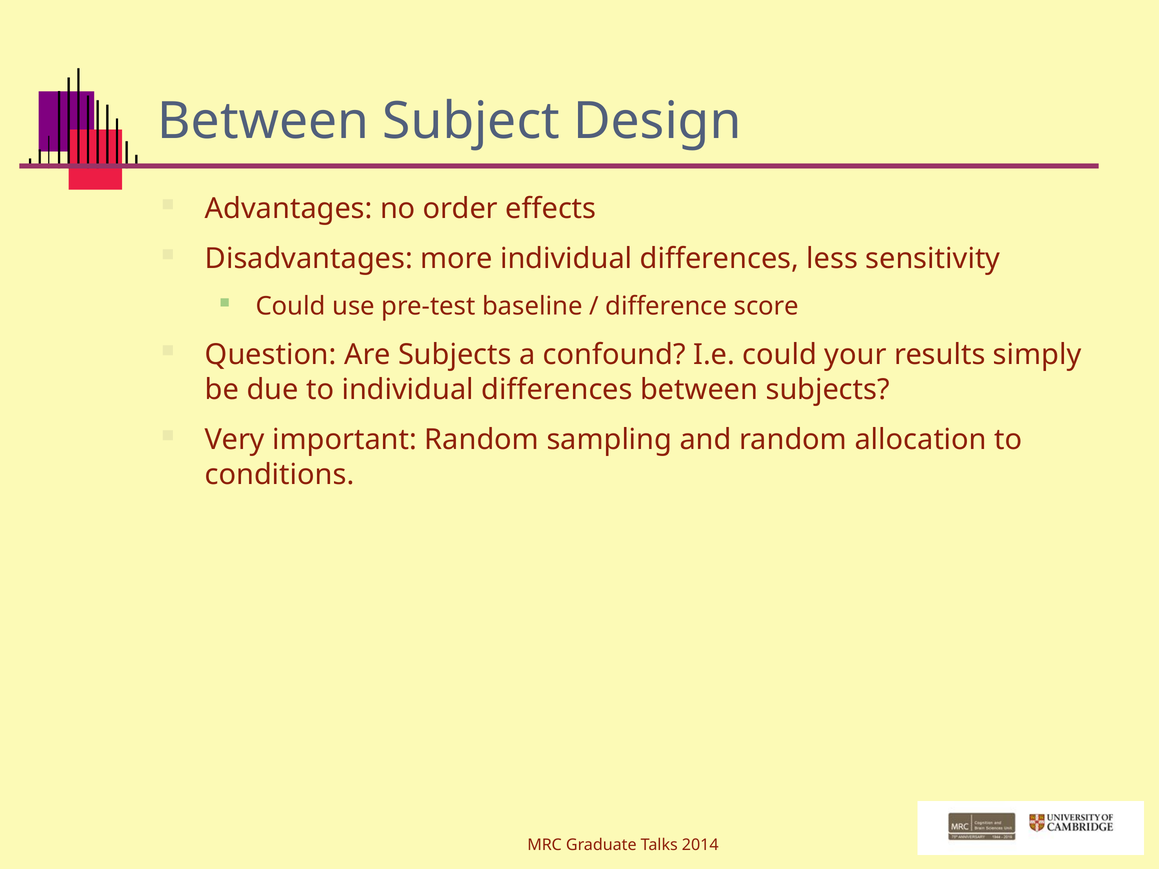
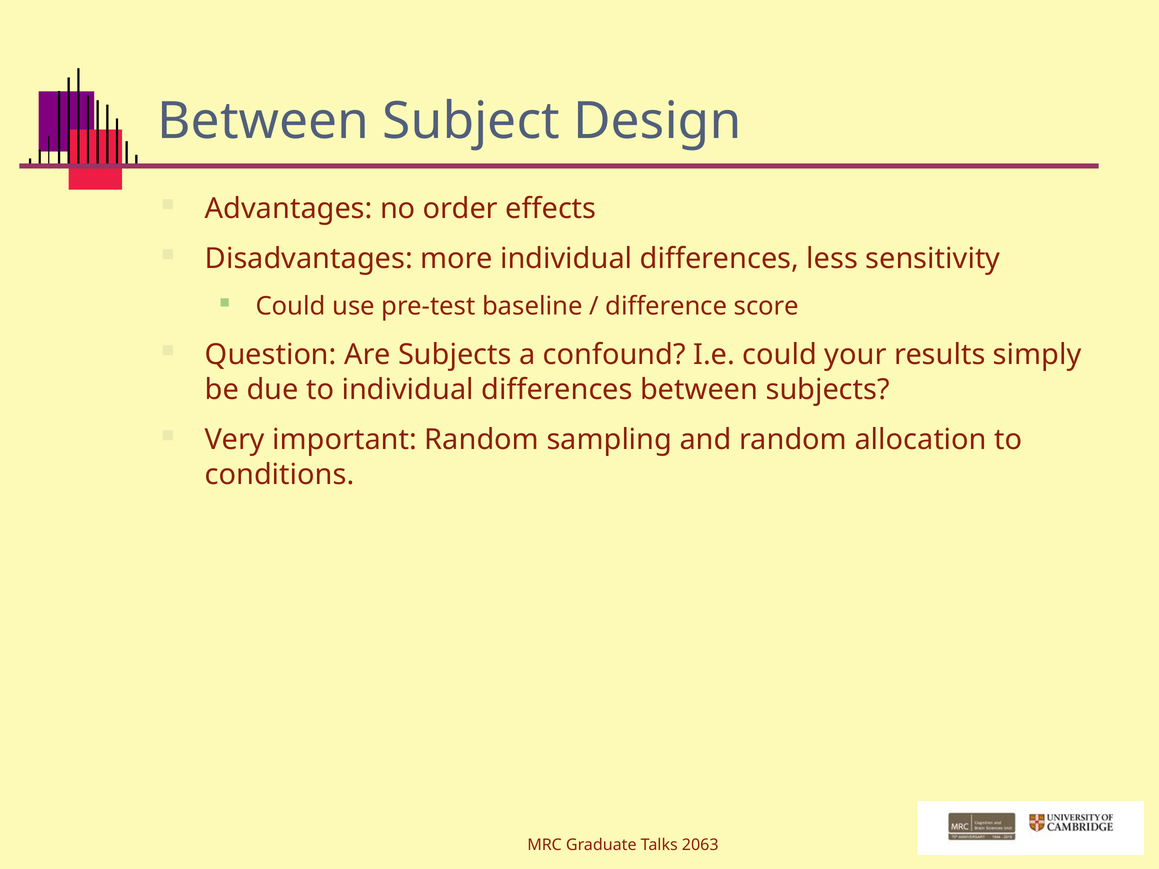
2014: 2014 -> 2063 (700, 845)
